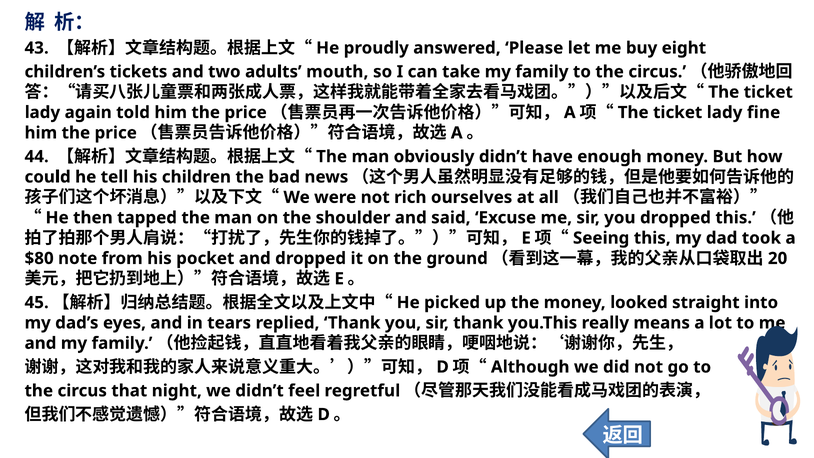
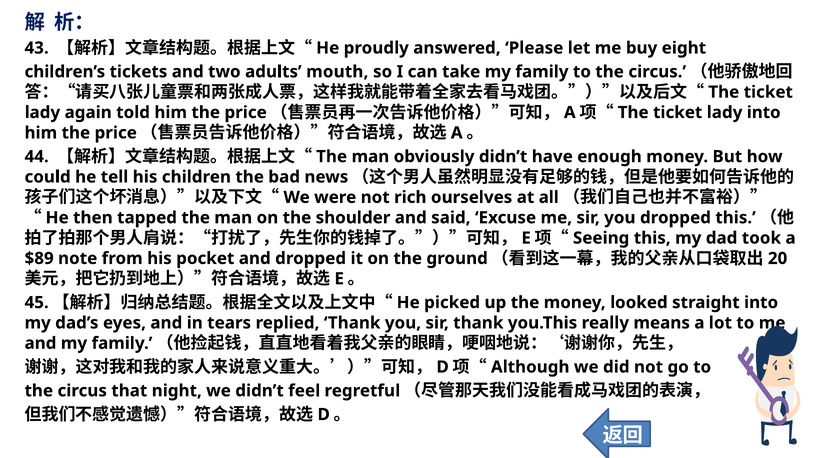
lady fine: fine -> into (764, 112)
$80: $80 -> $89 (39, 258)
